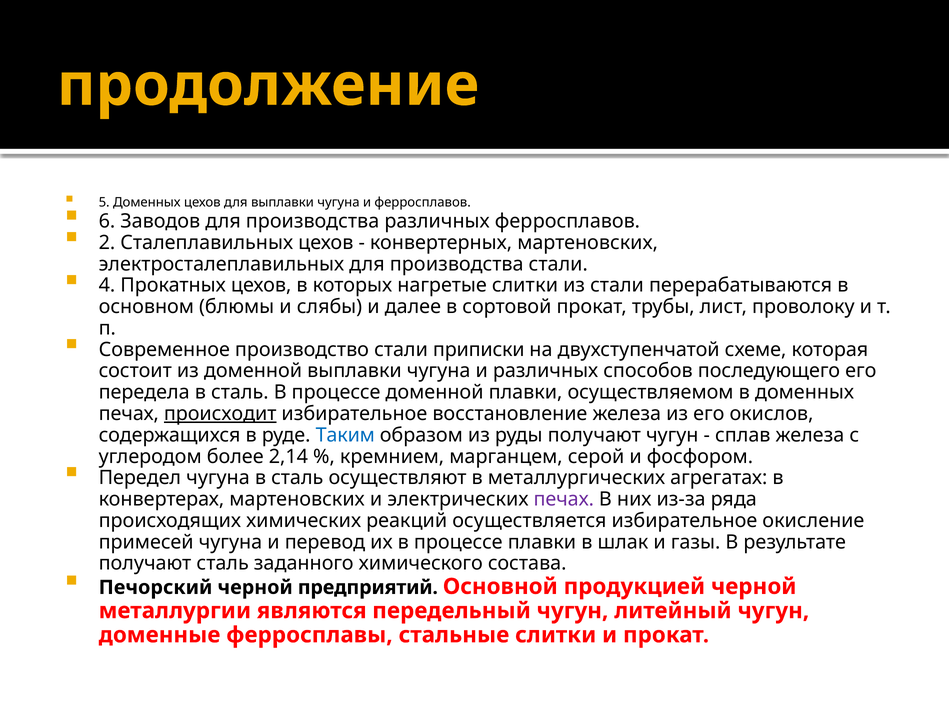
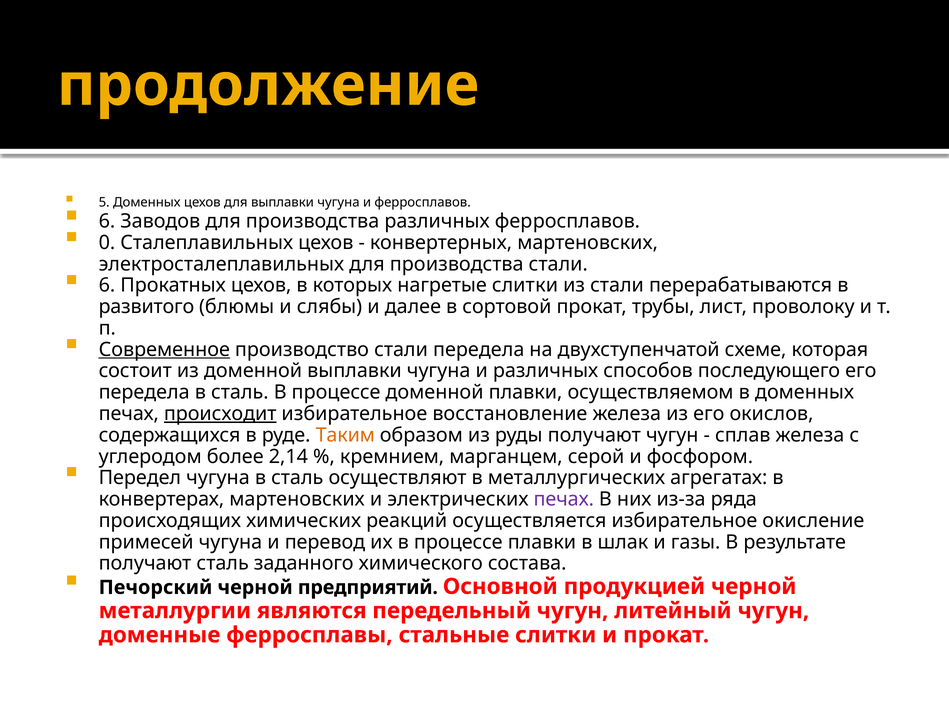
2: 2 -> 0 (107, 243)
4: 4 -> 6 (107, 285)
основном: основном -> развитого (146, 307)
Современное underline: none -> present (164, 349)
стали приписки: приписки -> передела (479, 349)
Таким colour: blue -> orange (345, 435)
